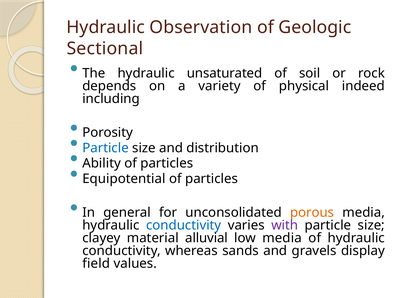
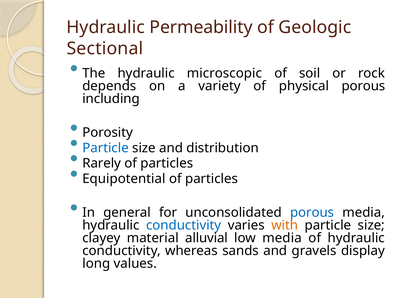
Observation: Observation -> Permeability (201, 27)
unsaturated: unsaturated -> microscopic (224, 73)
physical indeed: indeed -> porous (363, 86)
Ability: Ability -> Rarely (102, 164)
porous colour: orange -> blue (312, 213)
with colour: purple -> orange (285, 226)
field: field -> long (96, 264)
